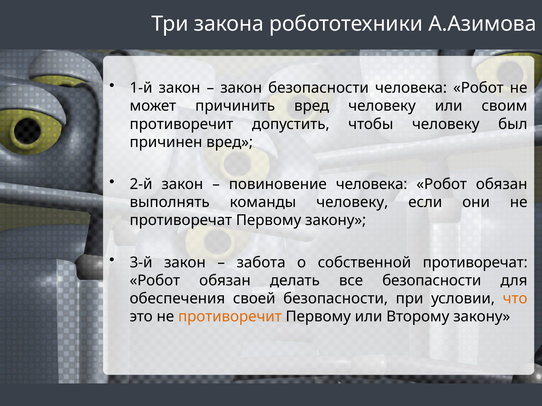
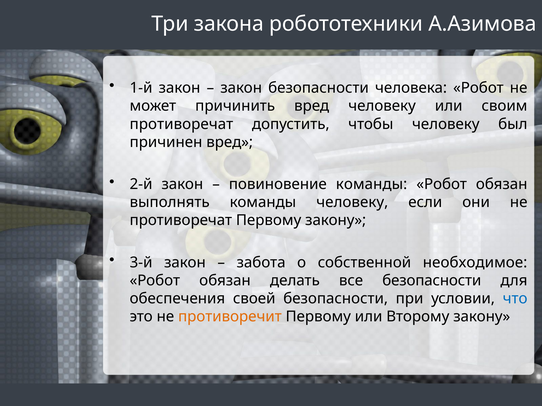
противоречит: противоречит -> противоречат (181, 124)
повиновение человека: человека -> команды (372, 184)
собственной противоречат: противоречат -> необходимое (475, 263)
что colour: orange -> blue (515, 299)
